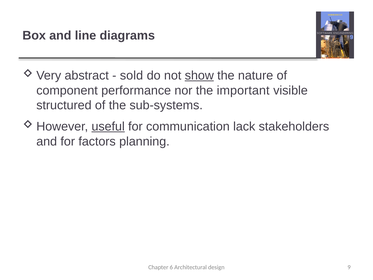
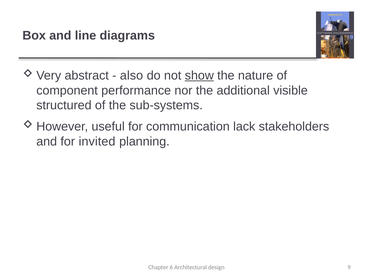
sold: sold -> also (131, 75)
important: important -> additional (243, 90)
useful underline: present -> none (108, 126)
factors: factors -> invited (97, 141)
